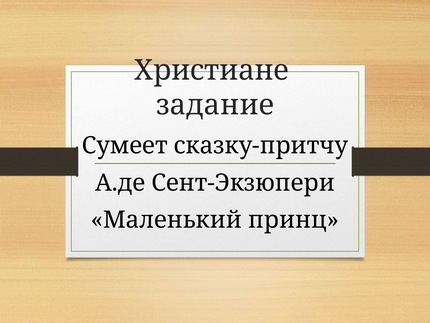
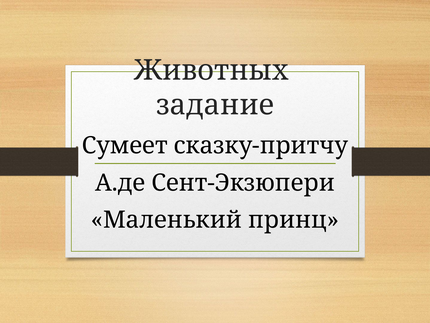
Христиане: Христиане -> Животных (211, 70)
